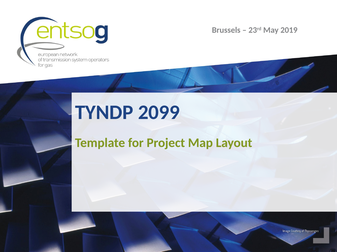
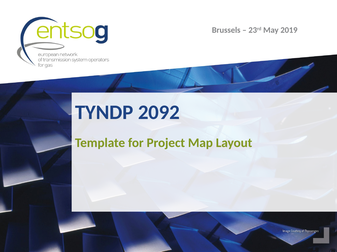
2099: 2099 -> 2092 (159, 113)
